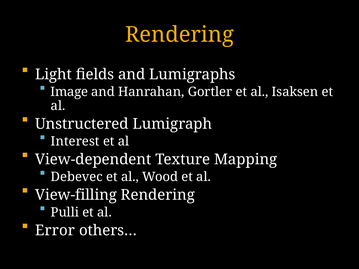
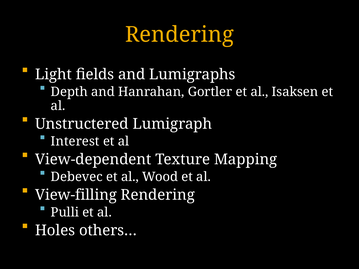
Image: Image -> Depth (69, 92)
Error: Error -> Holes (55, 231)
